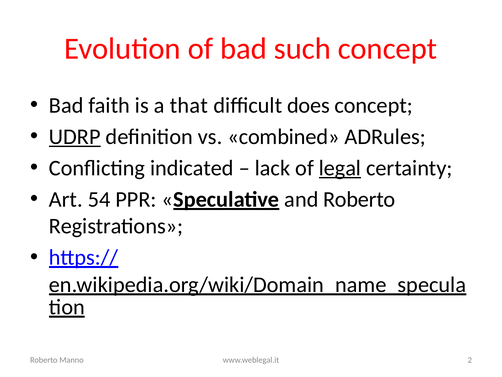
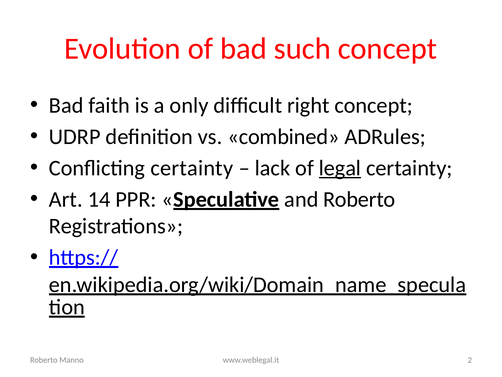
that: that -> only (189, 105)
does: does -> right (308, 105)
UDRP underline: present -> none (75, 137)
Conflicting indicated: indicated -> certainty (192, 168)
54: 54 -> 14 (99, 199)
